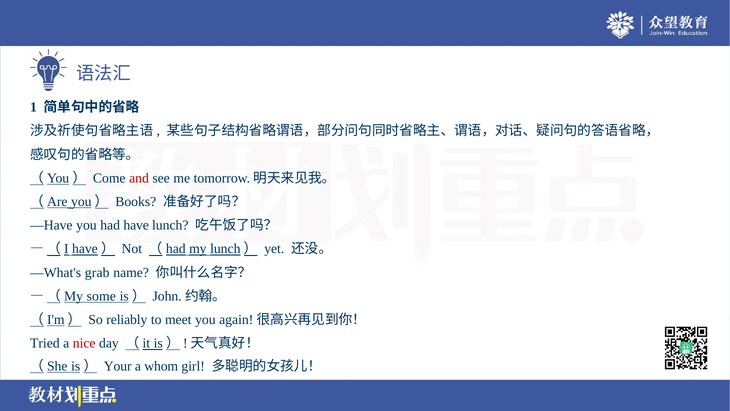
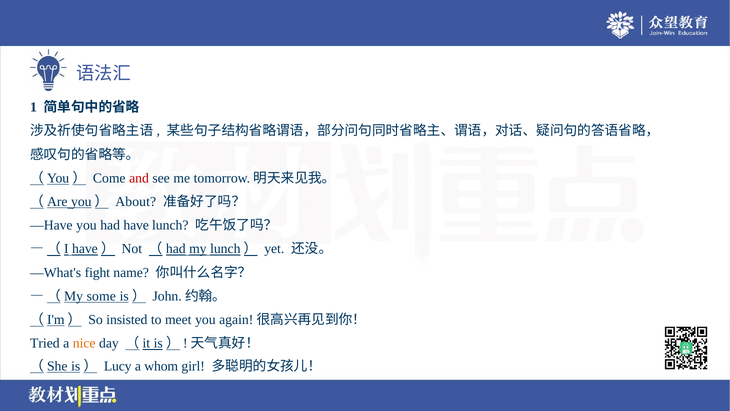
Books: Books -> About (136, 202)
grab: grab -> fight (97, 272)
reliably: reliably -> insisted (127, 319)
nice colour: red -> orange (84, 343)
Your: Your -> Lucy (118, 366)
